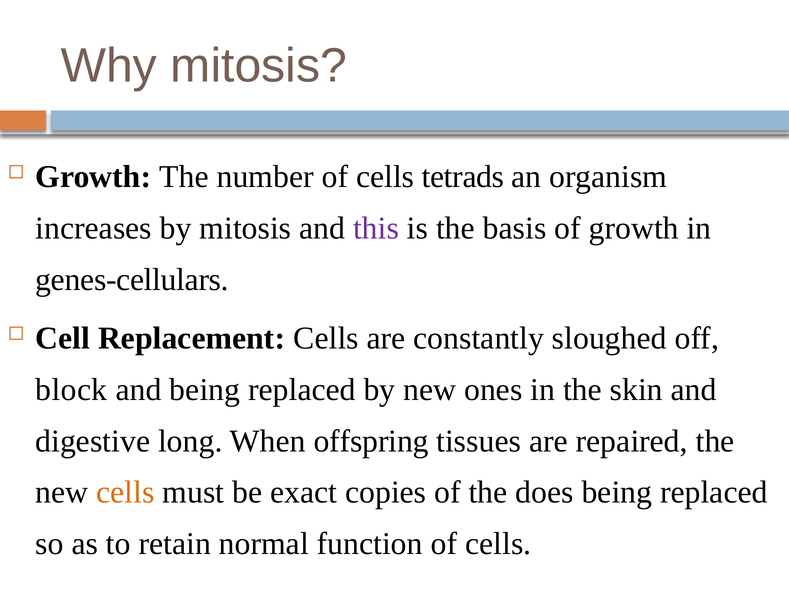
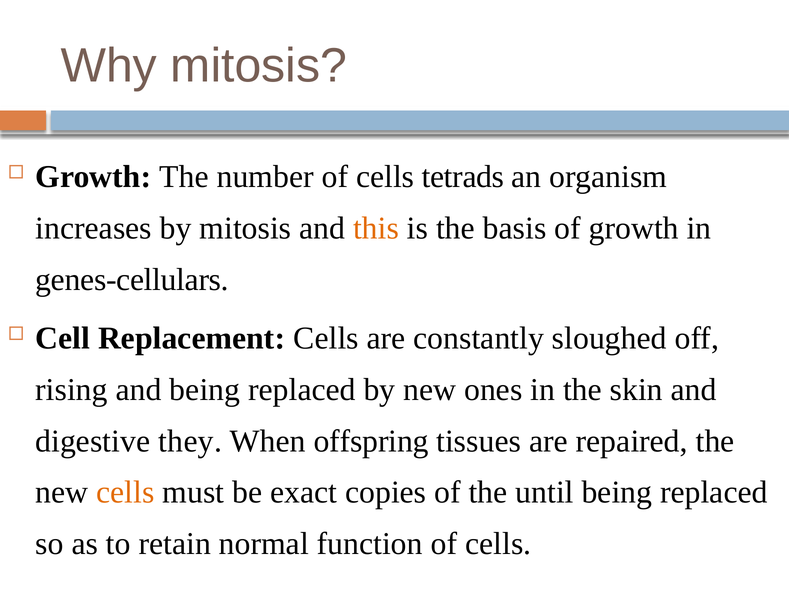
this colour: purple -> orange (376, 228)
block: block -> rising (72, 389)
long: long -> they (190, 441)
does: does -> until (545, 492)
